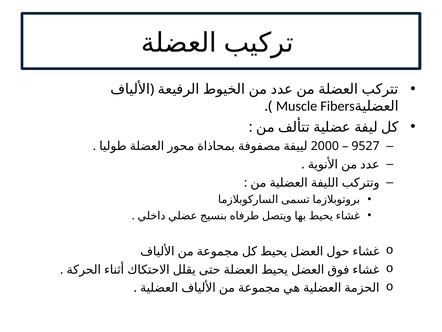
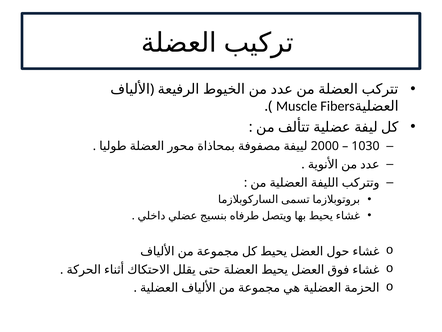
9527: 9527 -> 1030 (365, 146)
